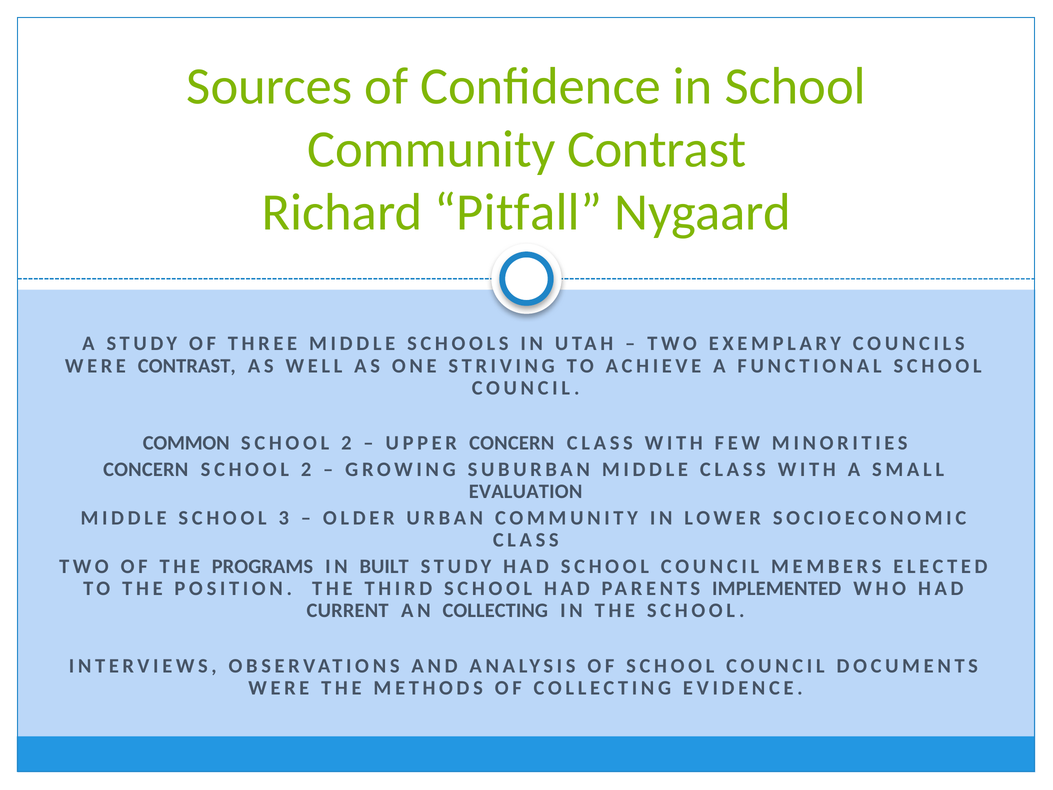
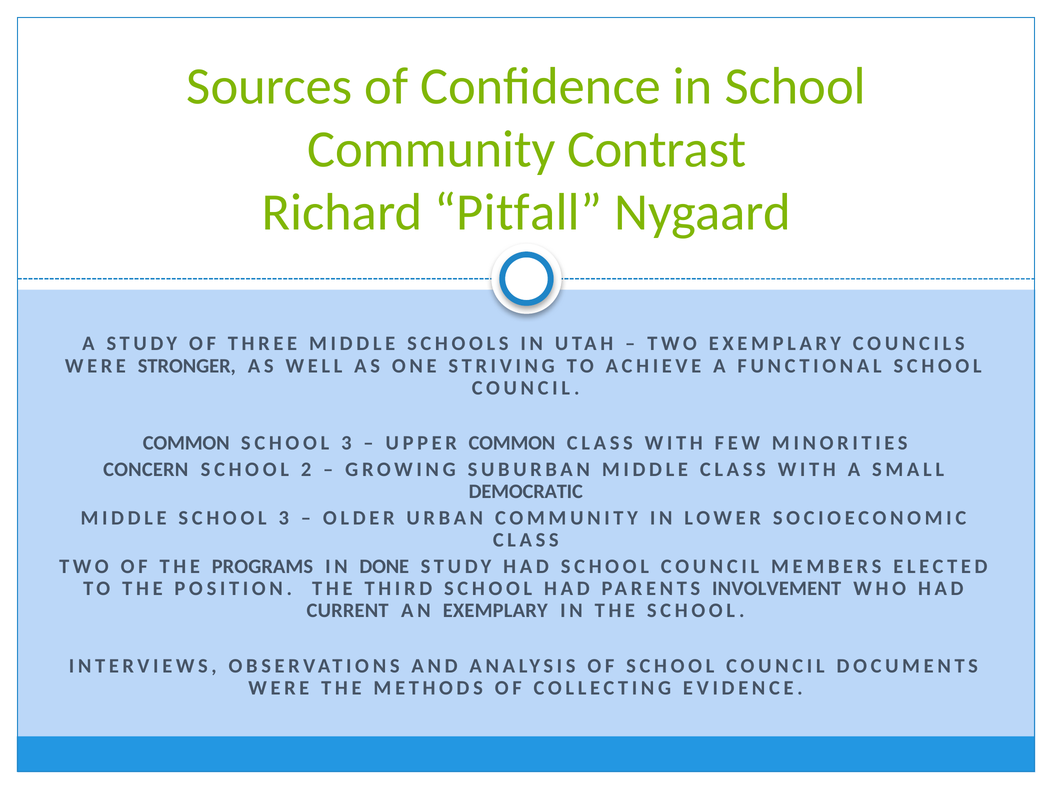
WERE CONTRAST: CONTRAST -> STRONGER (187, 366)
2: 2 -> 3 (346, 443)
UPPER CONCERN: CONCERN -> COMMON (512, 443)
EVALUATION: EVALUATION -> DEMOCRATIC (526, 491)
BUILT: BUILT -> DONE (384, 566)
IMPLEMENTED: IMPLEMENTED -> INVOLVEMENT (777, 588)
AN COLLECTING: COLLECTING -> EXEMPLARY (495, 610)
